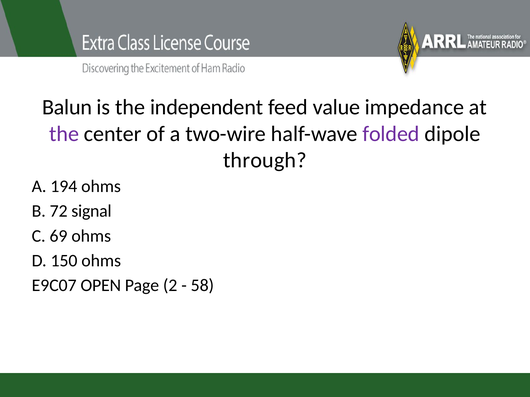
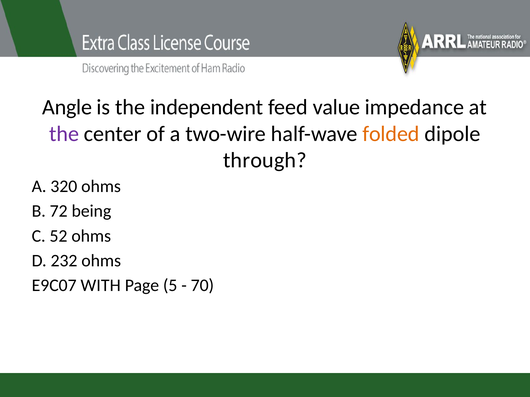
Balun: Balun -> Angle (67, 107)
folded colour: purple -> orange (391, 134)
194: 194 -> 320 (64, 187)
signal: signal -> being (91, 211)
69: 69 -> 52 (58, 236)
150: 150 -> 232 (64, 261)
OPEN: OPEN -> WITH (101, 286)
2: 2 -> 5 (170, 286)
58: 58 -> 70 (202, 286)
